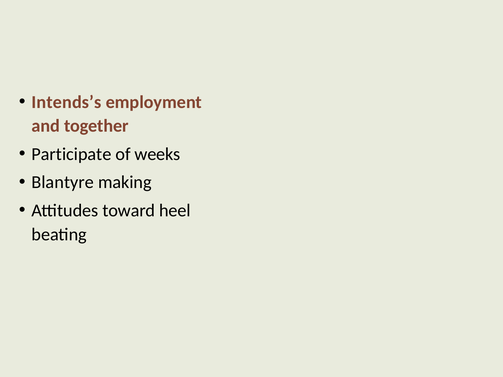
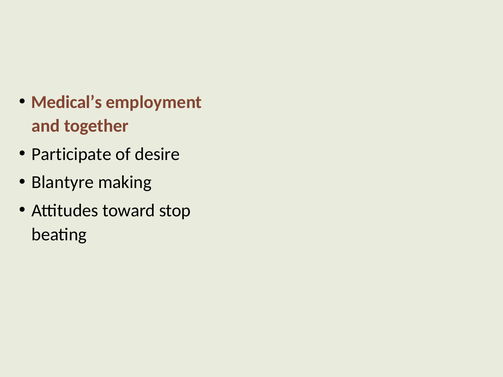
Intends’s: Intends’s -> Medical’s (67, 102)
weeks: weeks -> desire (157, 154)
heel: heel -> stop (175, 211)
